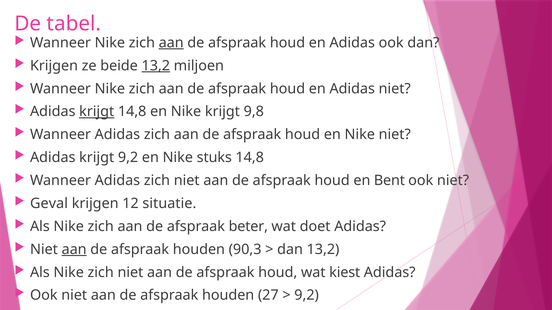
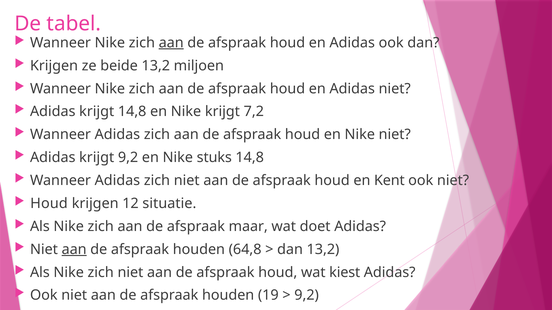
13,2 underline: present -> none (156, 66)
krijgt underline: present -> none (97, 112)
9,8: 9,8 -> 7,2 (254, 112)
Bent: Bent -> Kent (389, 181)
Geval: Geval -> Houd (49, 204)
beter: beter -> maar (248, 227)
90,3: 90,3 -> 64,8 (245, 250)
27: 27 -> 19 (268, 296)
